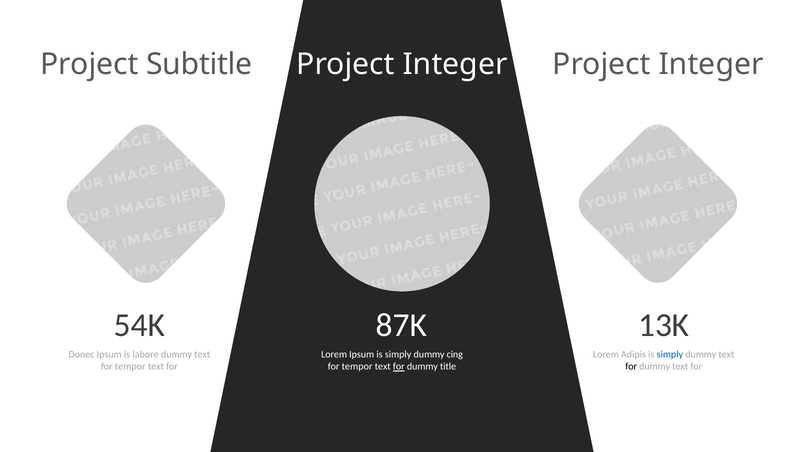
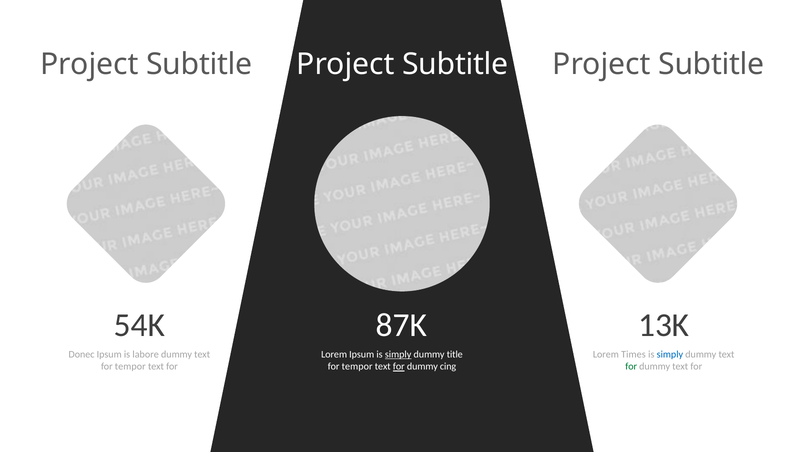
Integer: Integer -> Subtitle (455, 64)
Integer: Integer -> Subtitle (711, 64)
simply underline: none -> present (398, 355)
cing: cing -> title (455, 355)
Adipis: Adipis -> Times (633, 355)
title: title -> cing (448, 367)
for colour: black -> green (631, 367)
